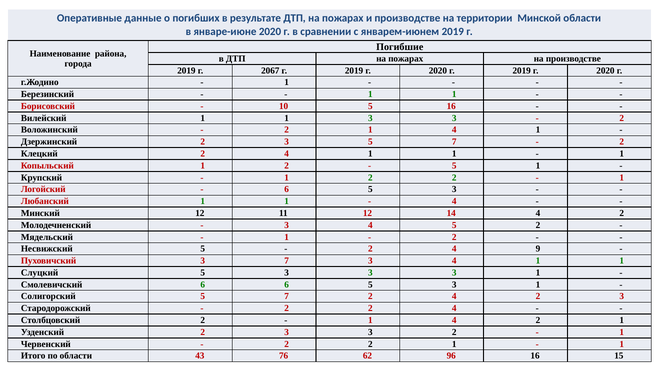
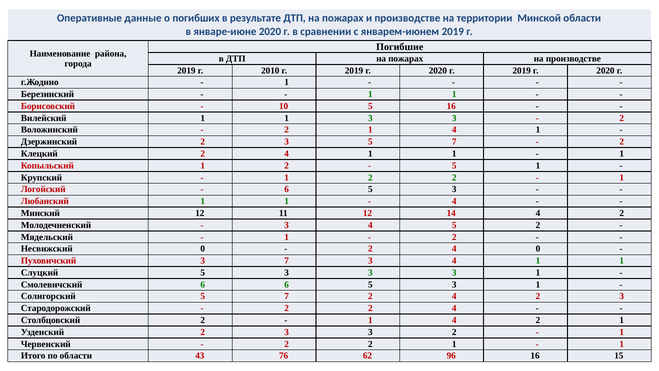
2067: 2067 -> 2010 (270, 70)
Несвижский 5: 5 -> 0 (203, 249)
4 9: 9 -> 0 (538, 249)
